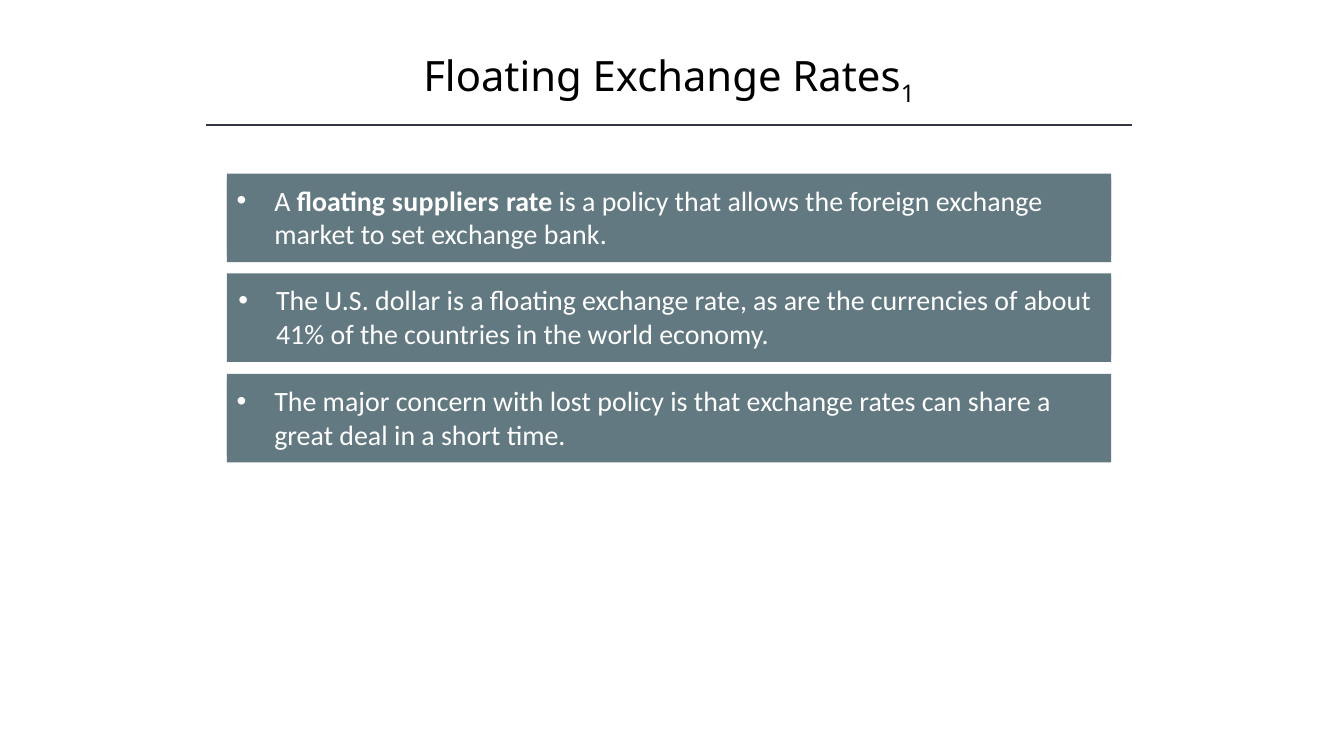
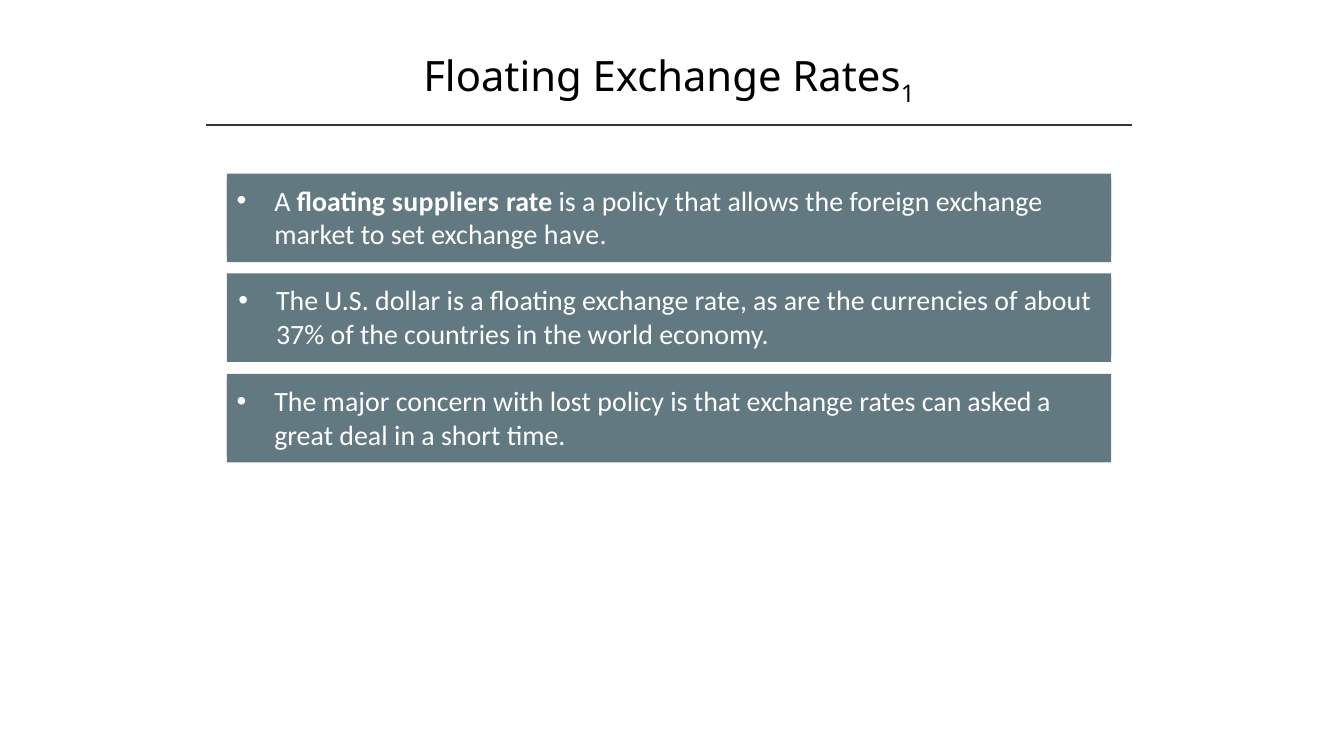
bank: bank -> have (575, 235)
41%: 41% -> 37% (300, 335)
share: share -> asked (999, 403)
